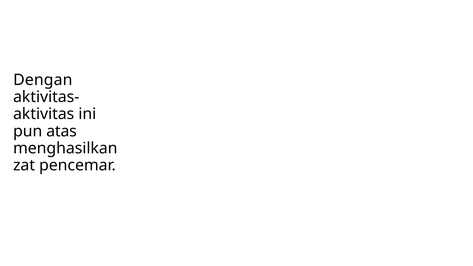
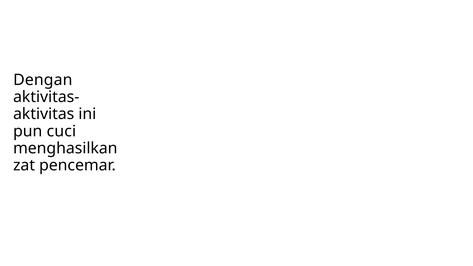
atas: atas -> cuci (61, 131)
